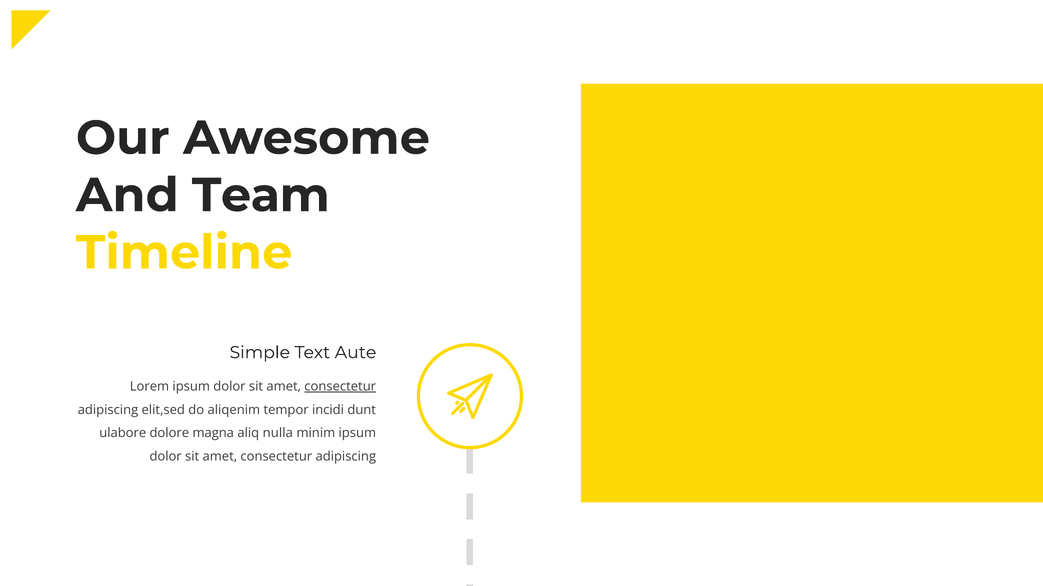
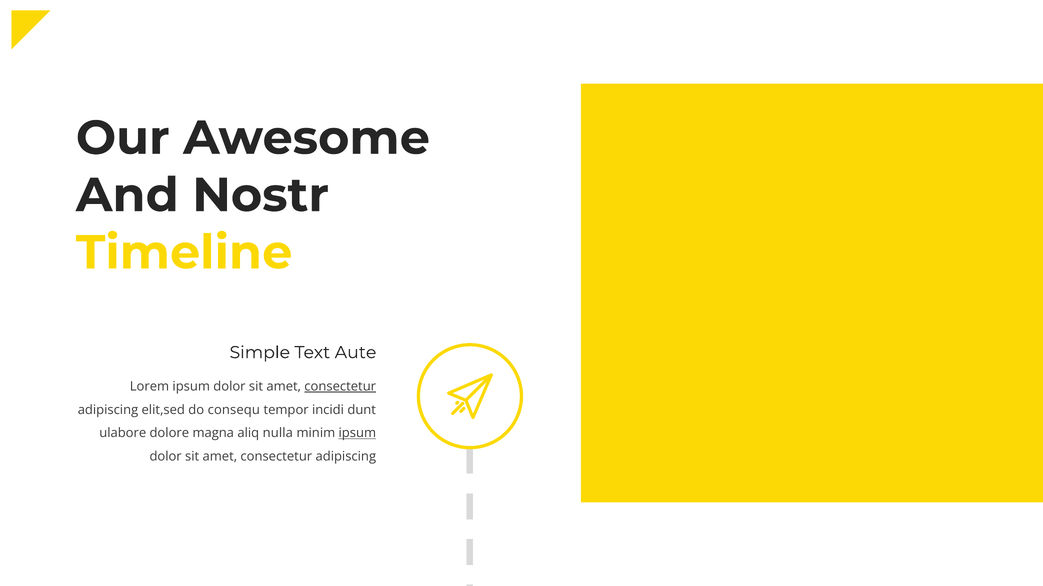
Team: Team -> Nostr (261, 196)
aliqenim: aliqenim -> consequ (234, 410)
ipsum underline: none -> present (357, 434)
